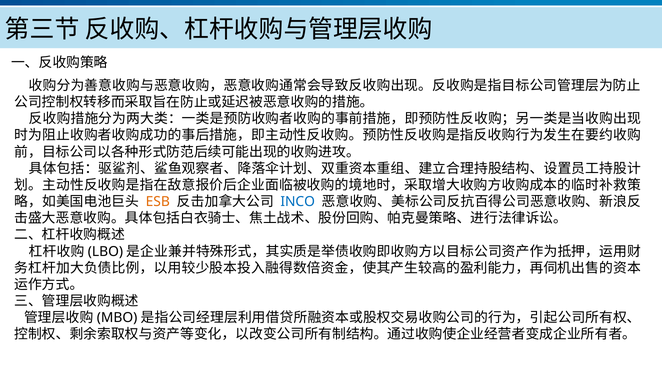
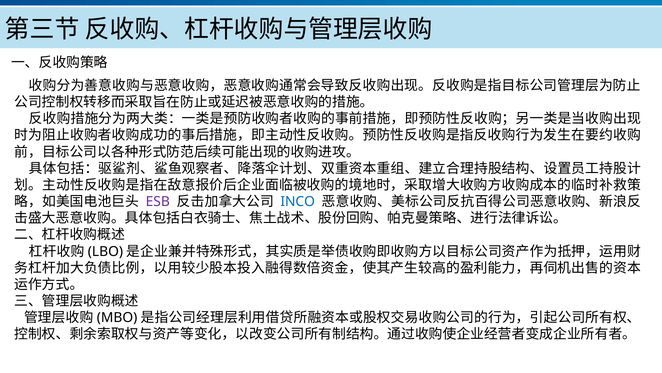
ESB colour: orange -> purple (158, 201)
